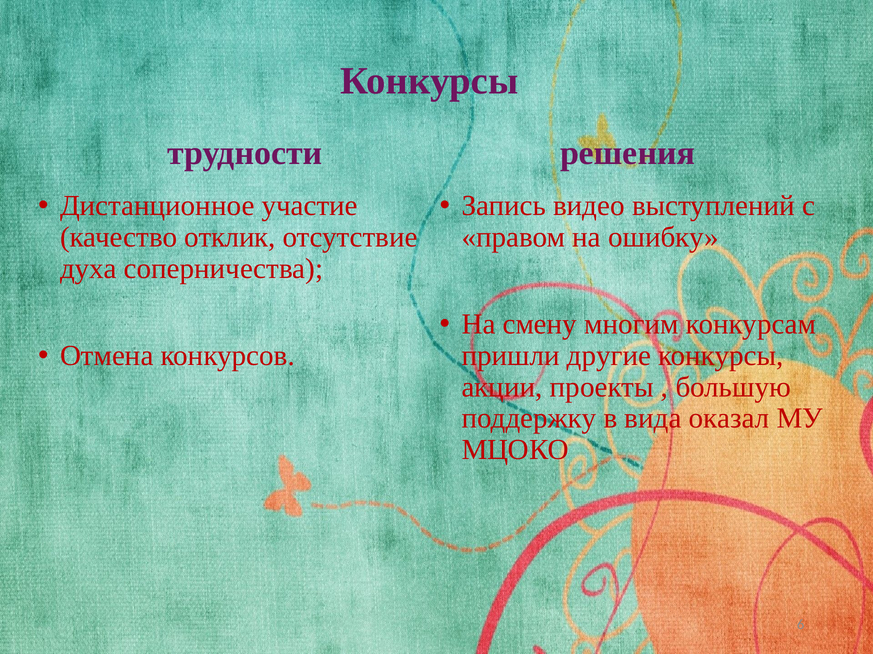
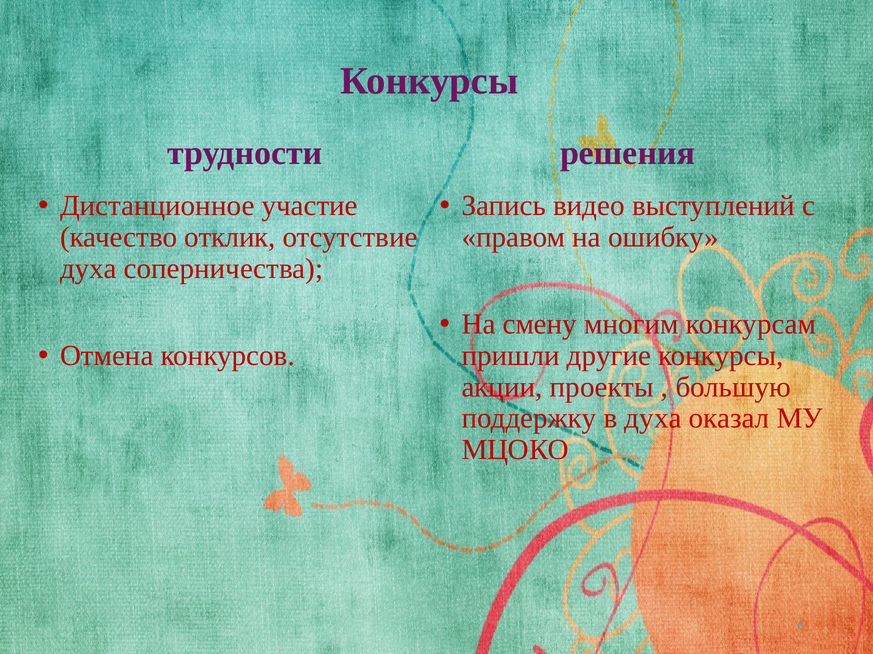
в вида: вида -> духа (653, 419)
